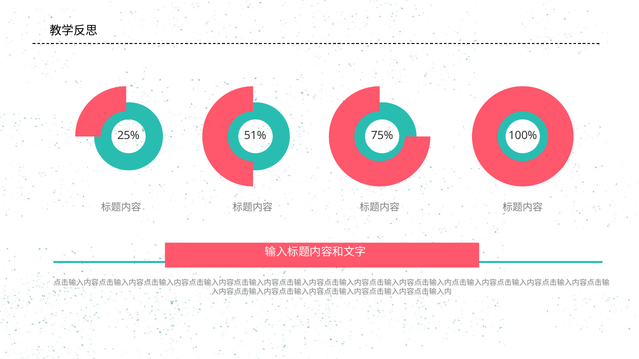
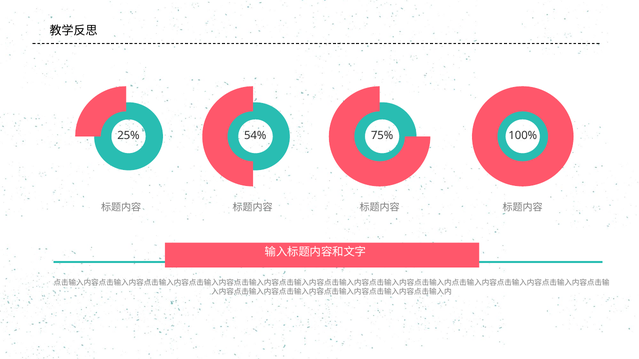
51%: 51% -> 54% (255, 136)
